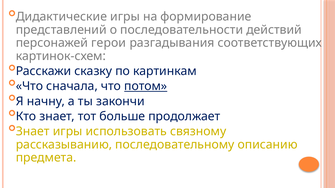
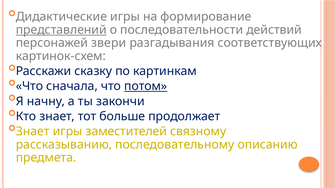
представлений underline: none -> present (61, 30)
герои: герои -> звери (109, 43)
использовать: использовать -> заместителей (126, 132)
